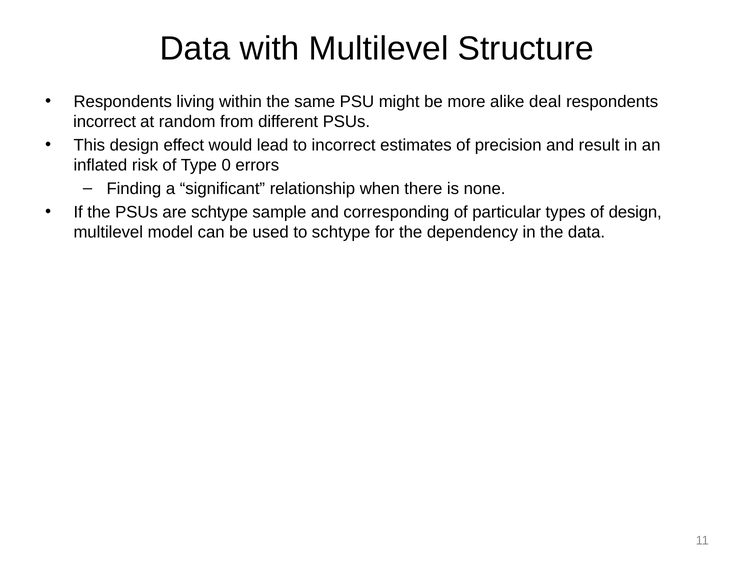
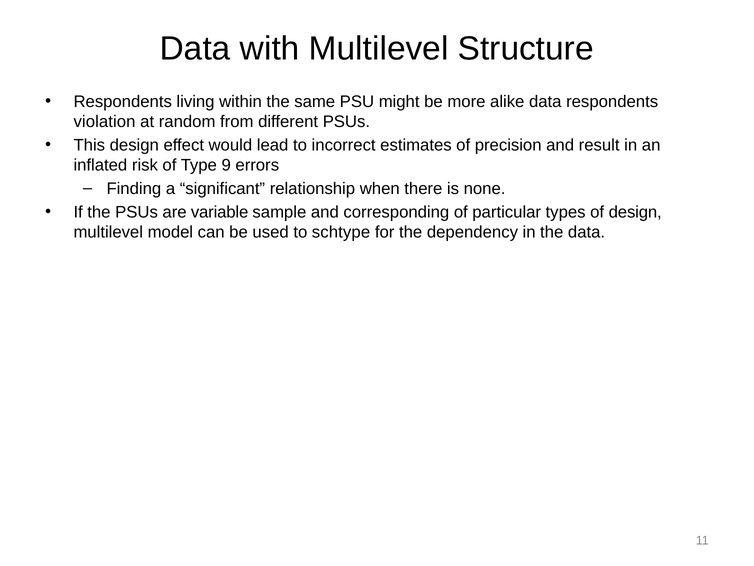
alike deal: deal -> data (545, 102)
incorrect: incorrect -> violation (105, 122)
0: 0 -> 9 (226, 165)
are schtype: schtype -> variable (220, 212)
